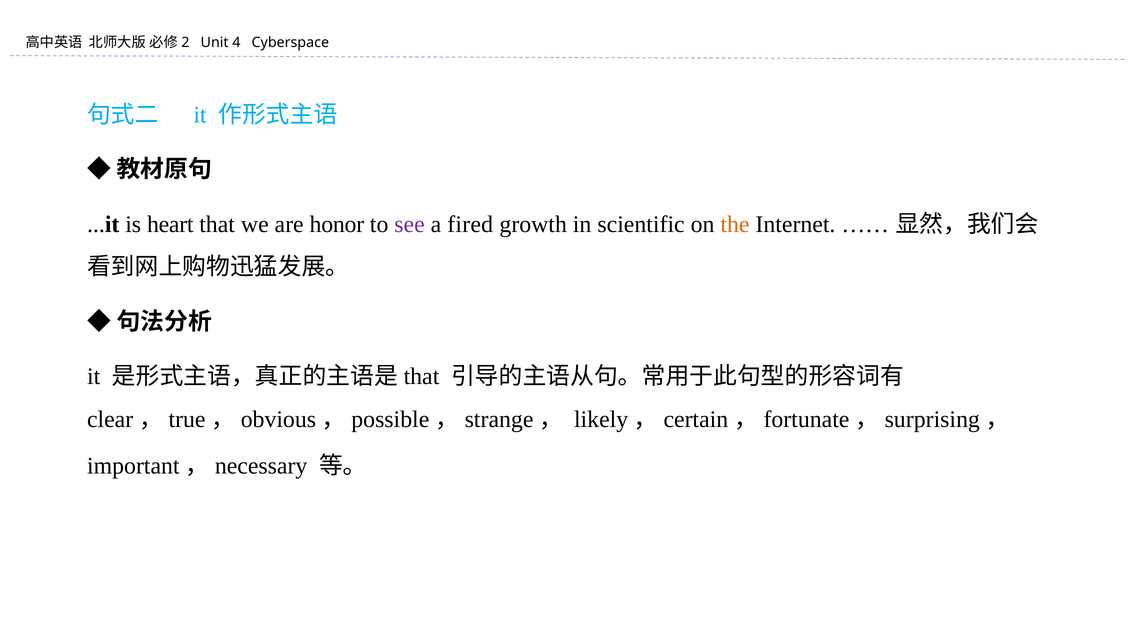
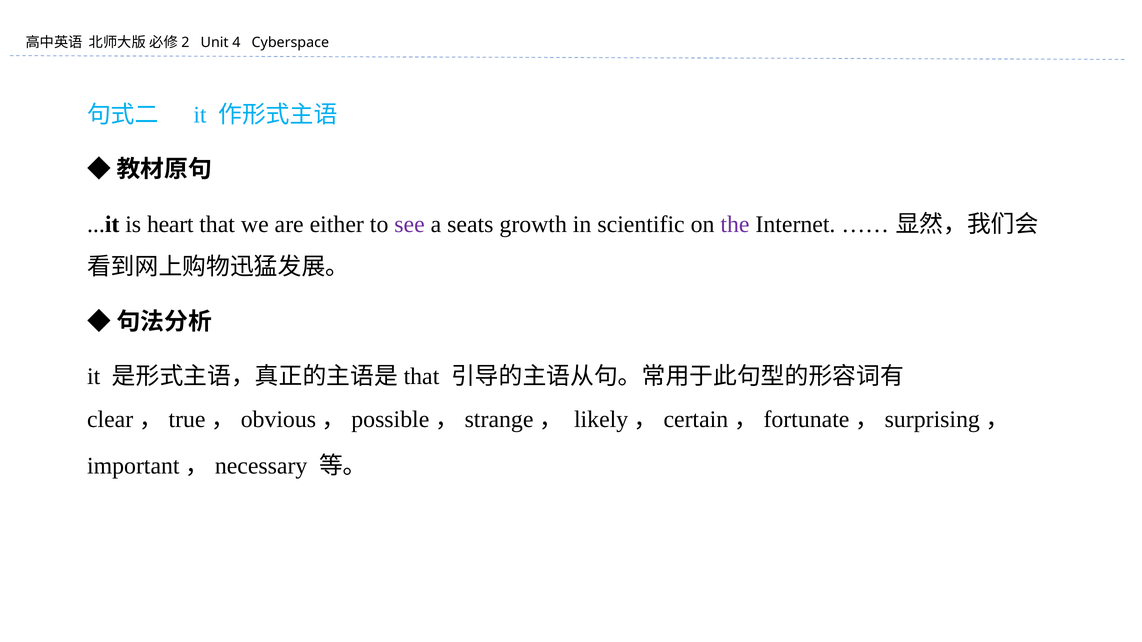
honor: honor -> either (337, 224)
fired: fired -> seats (470, 224)
the colour: orange -> purple (735, 224)
